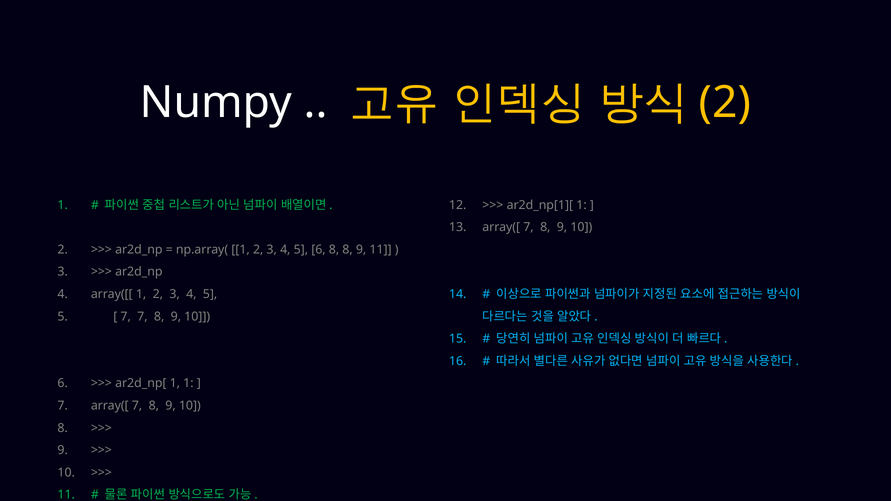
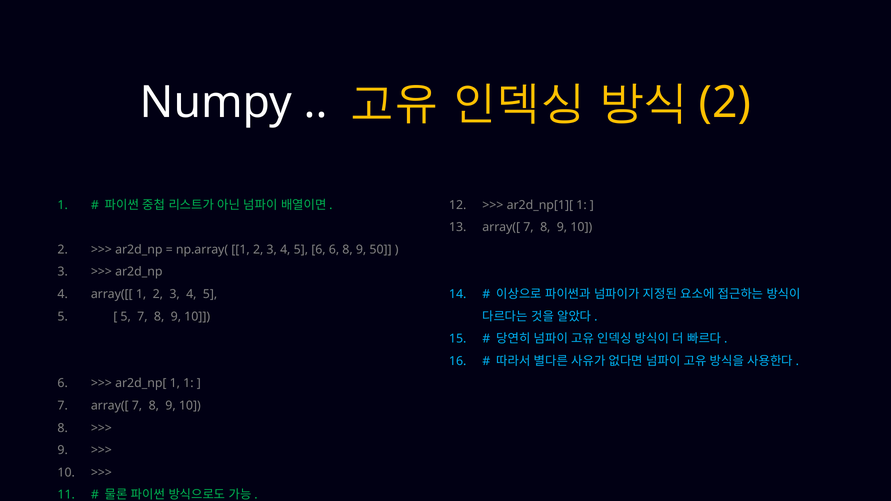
6 8: 8 -> 6 (334, 250)
9 11: 11 -> 50 (381, 250)
7: 7 -> 5 (126, 317)
